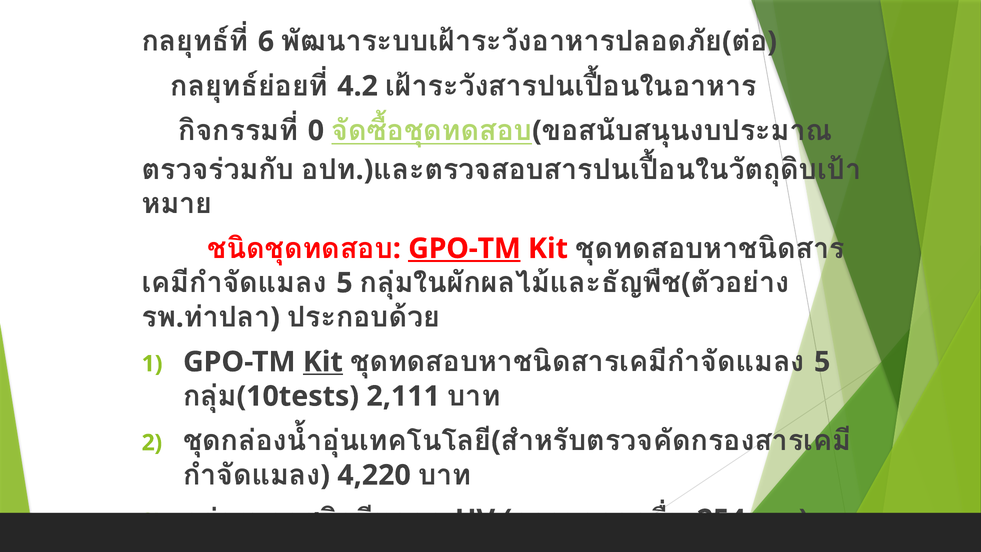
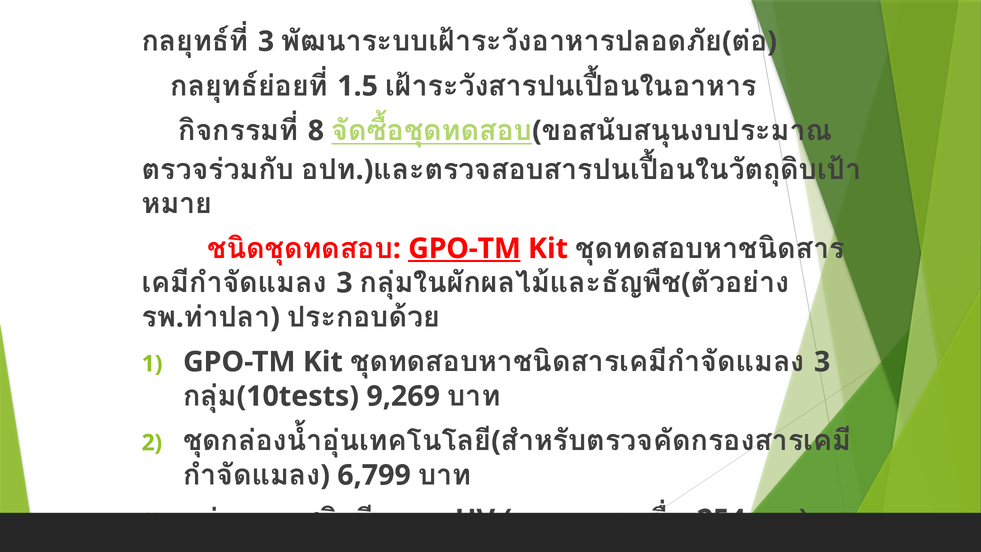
6: 6 -> 3 (266, 42)
4.2: 4.2 -> 1.5 (358, 86)
0: 0 -> 8 (316, 131)
5: 5 -> 3 (344, 283)
Kit underline: present -> none (323, 362)
5: 5 -> 3 (822, 362)
2,111: 2,111 -> 9,269 (403, 396)
4,220: 4,220 -> 6,799 (374, 475)
